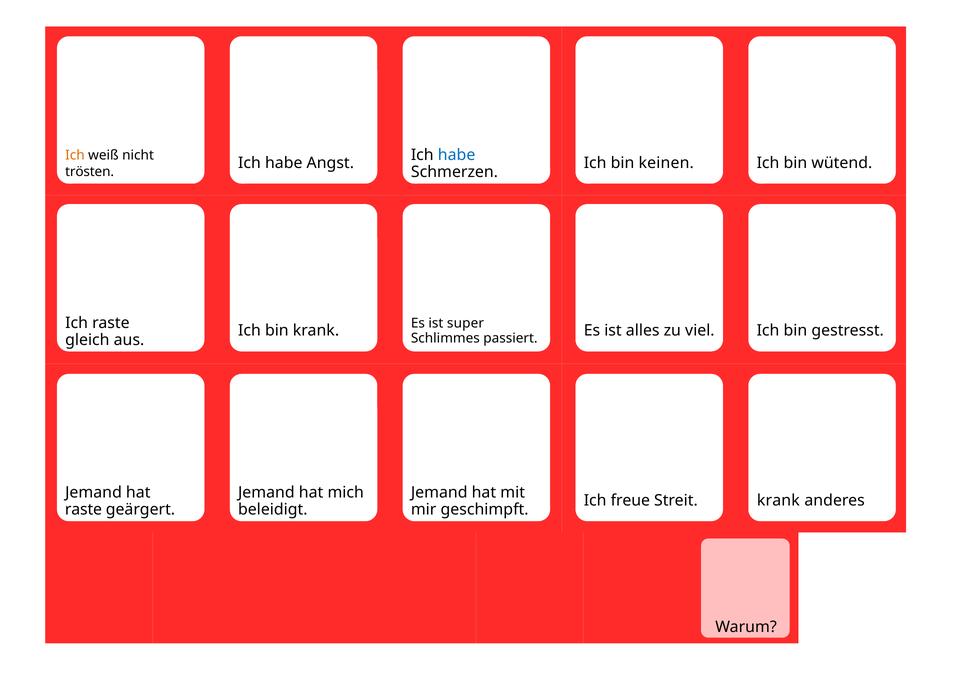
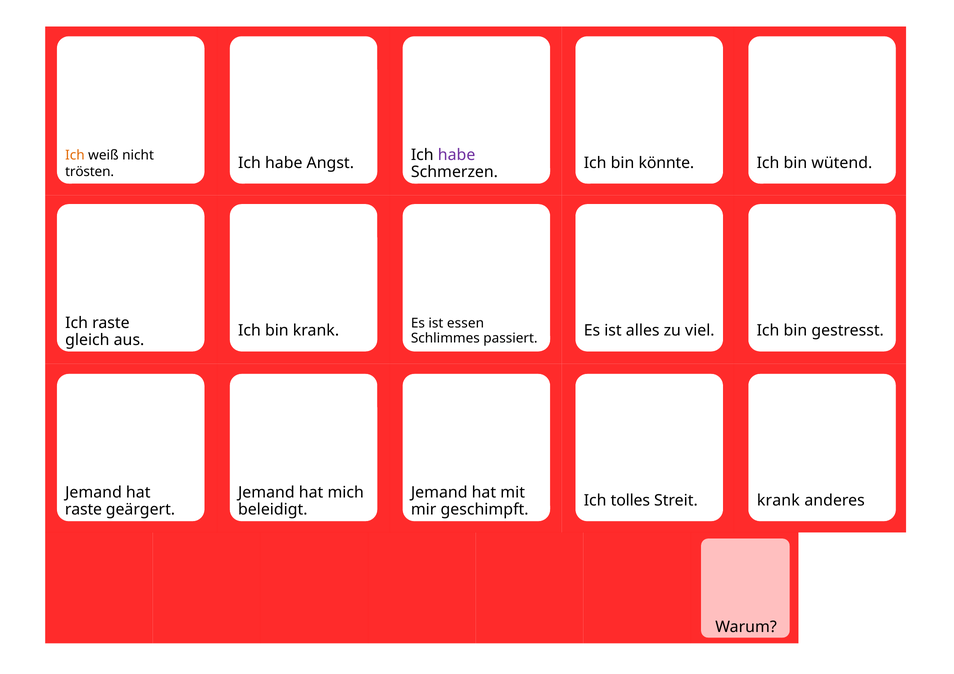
habe colour: blue -> purple (457, 155)
keinen: keinen -> könnte (666, 163)
super: super -> essen (466, 324)
freue: freue -> tolles (630, 501)
